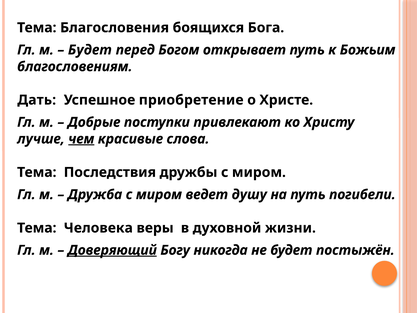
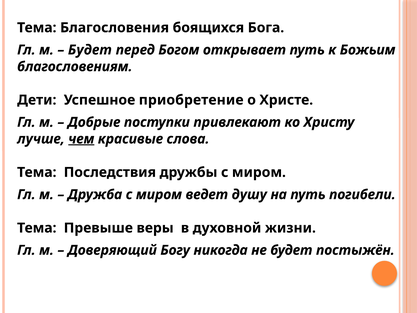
Дать: Дать -> Дети (37, 100)
Человека: Человека -> Превыше (98, 228)
Доверяющий underline: present -> none (112, 250)
